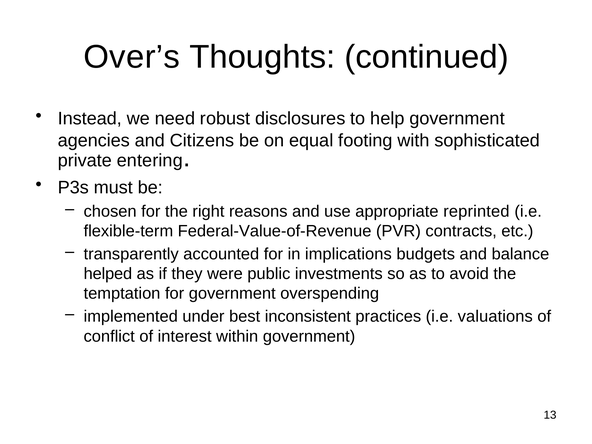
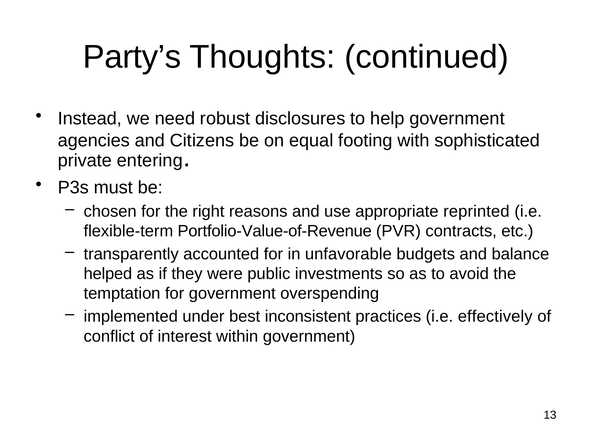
Over’s: Over’s -> Party’s (132, 57)
Federal-Value-of-Revenue: Federal-Value-of-Revenue -> Portfolio-Value-of-Revenue (275, 231)
implications: implications -> unfavorable (348, 254)
valuations: valuations -> effectively (495, 317)
